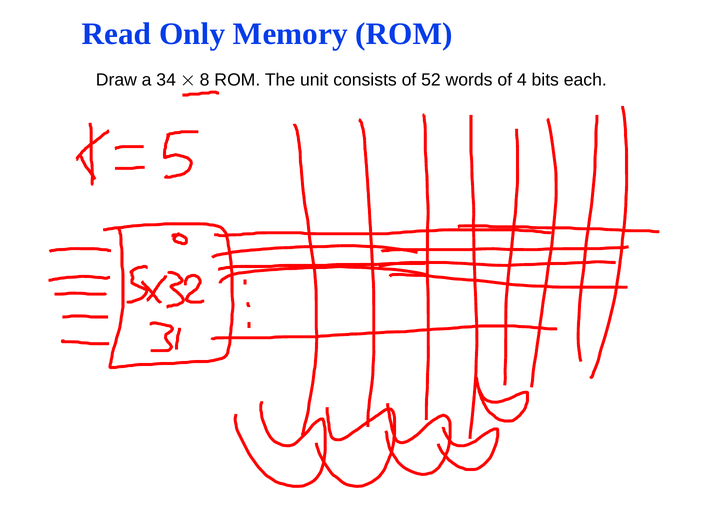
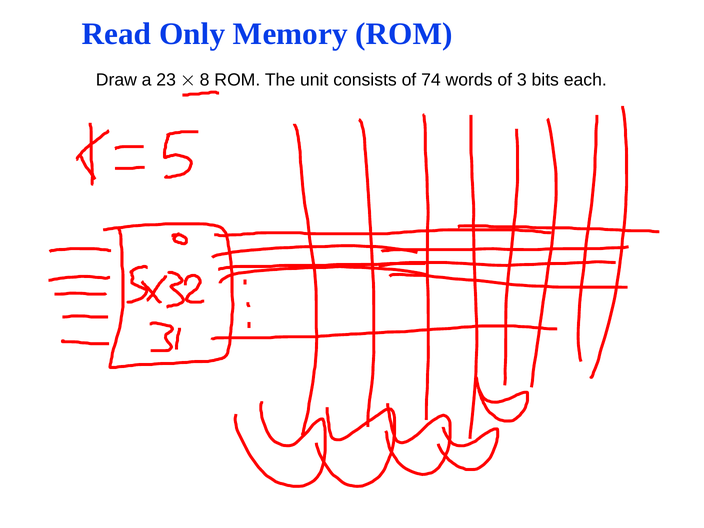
34: 34 -> 23 (166, 80)
52: 52 -> 74 (431, 80)
4: 4 -> 3 (522, 80)
